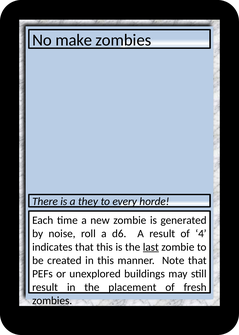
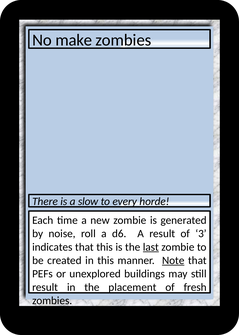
they: they -> slow (88, 201)
4: 4 -> 3 (201, 233)
Note underline: none -> present (173, 260)
